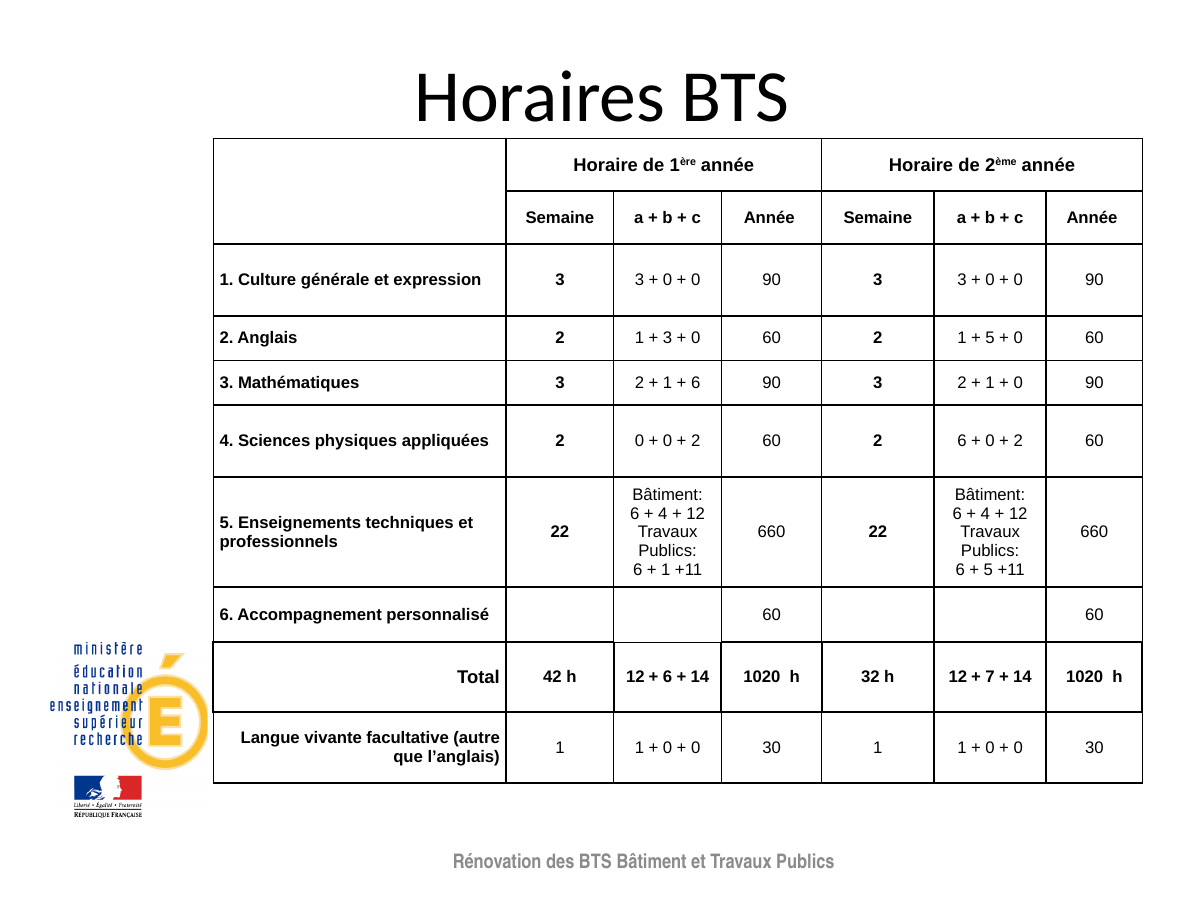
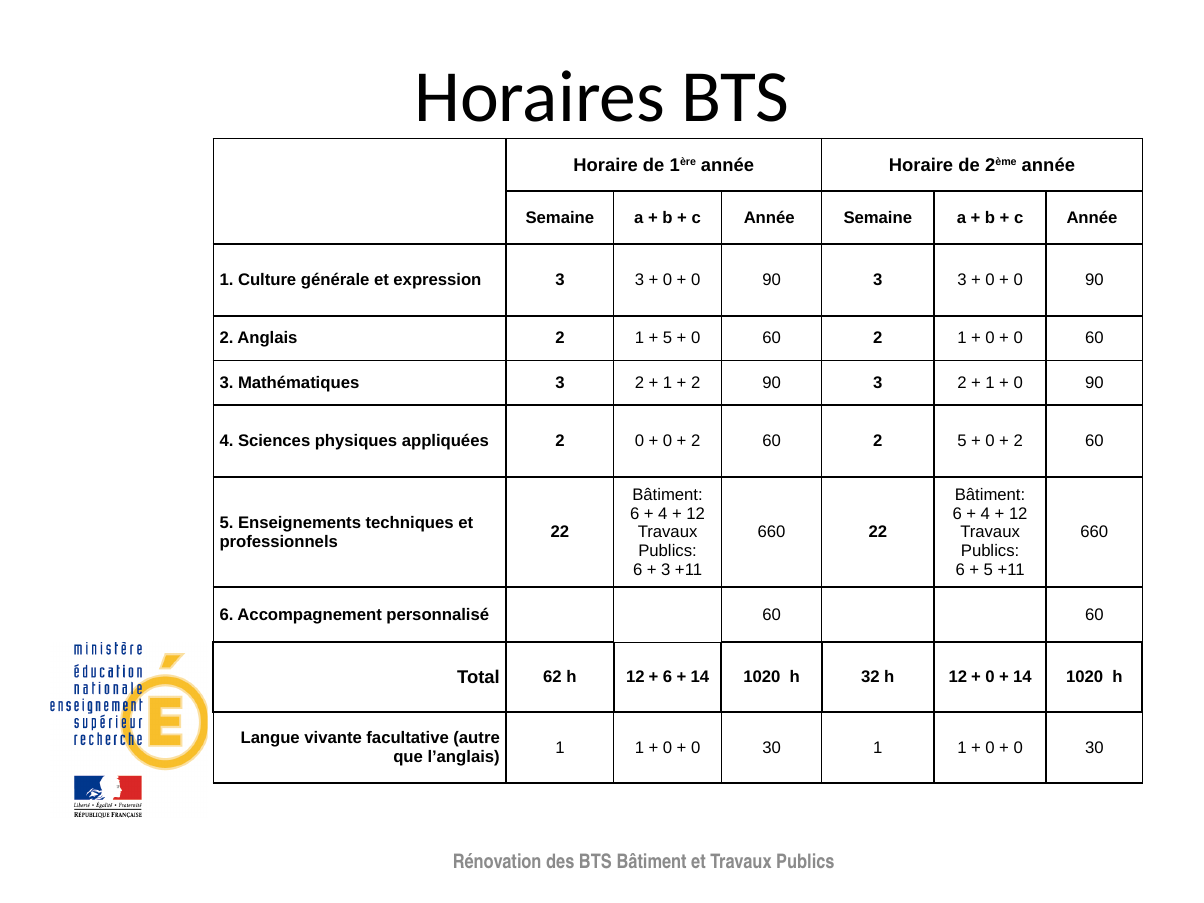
3: 3 -> 5 (668, 338)
5: 5 -> 0 (990, 338)
6: 6 -> 2 (696, 383)
2 6: 6 -> 5 (962, 441)
1: 1 -> 3 (666, 570)
42: 42 -> 62 (553, 677)
7: 7 -> 0 (990, 677)
